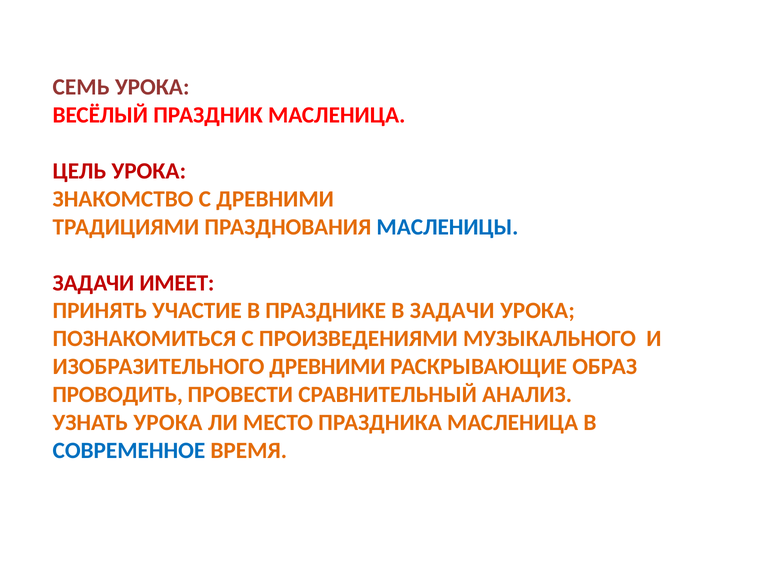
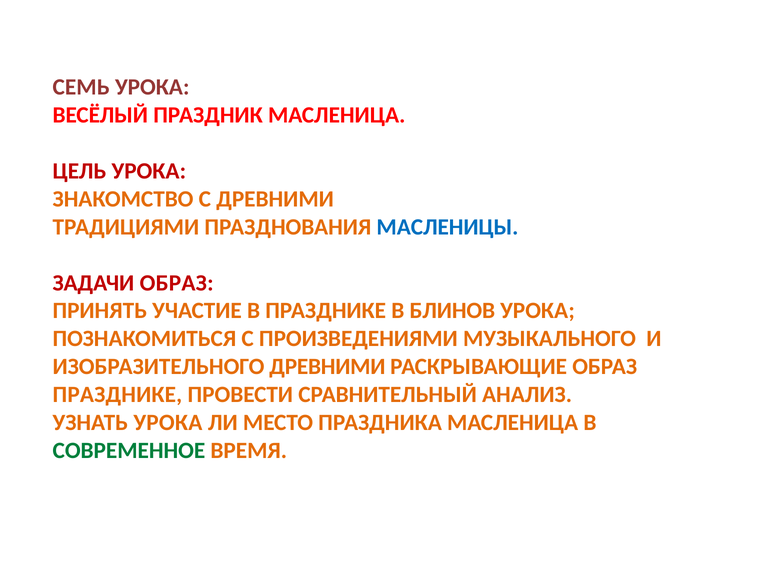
ЗАДАЧИ ИМЕЕТ: ИМЕЕТ -> ОБРАЗ (177, 283)
В ЗАДАЧИ: ЗАДАЧИ -> БЛИНОВ (452, 310)
ПРОВОДИТЬ: ПРОВОДИТЬ -> ПРАЗДНИКЕ (117, 394)
СОВРЕМЕННОЕ colour: blue -> green (129, 450)
